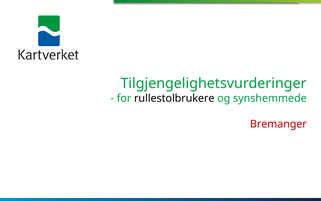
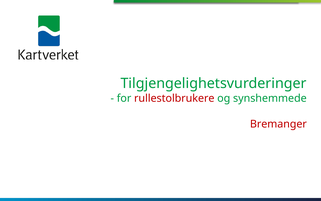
rullestolbrukere colour: black -> red (174, 98)
